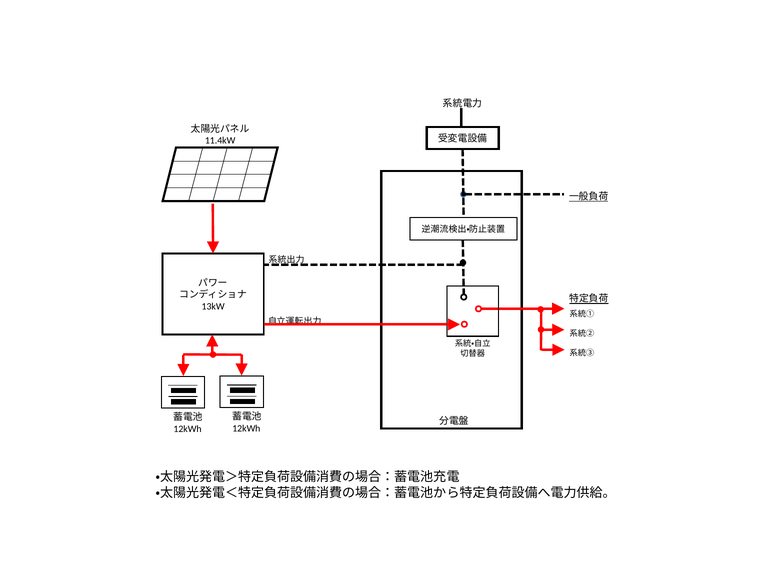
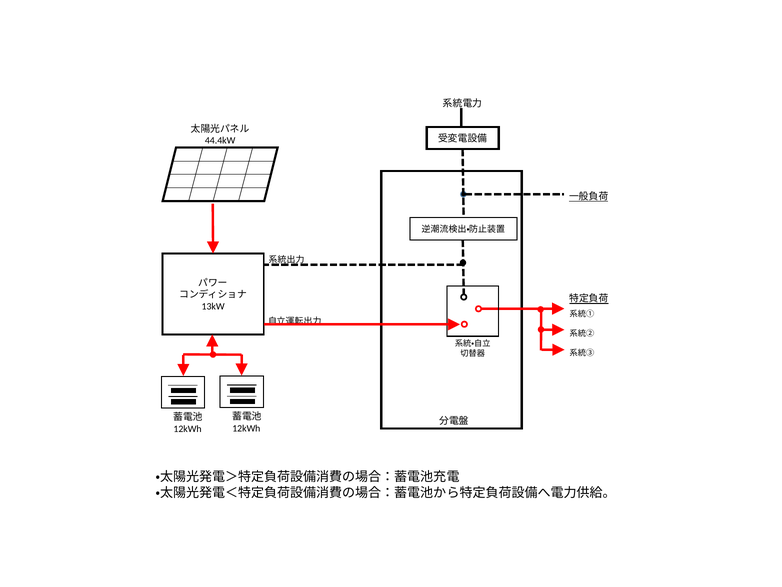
11.4kW: 11.4kW -> 44.4kW (220, 141)
